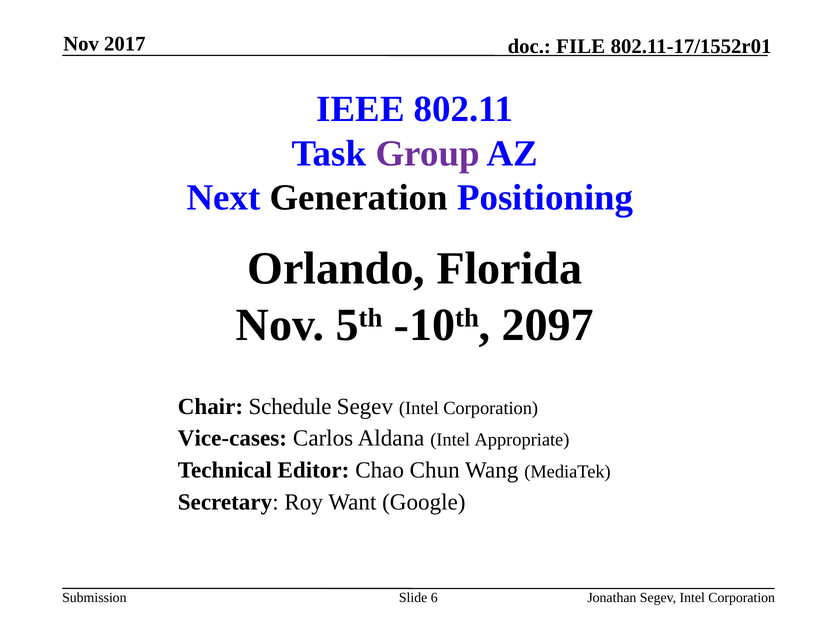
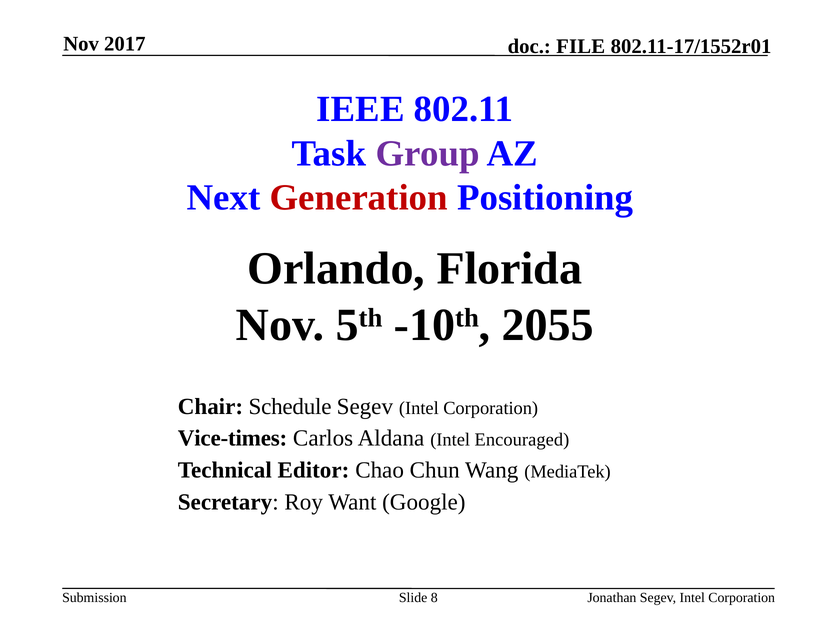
Generation colour: black -> red (359, 198)
2097: 2097 -> 2055 (548, 325)
Vice-cases: Vice-cases -> Vice-times (233, 438)
Appropriate: Appropriate -> Encouraged (522, 439)
6: 6 -> 8 (434, 597)
